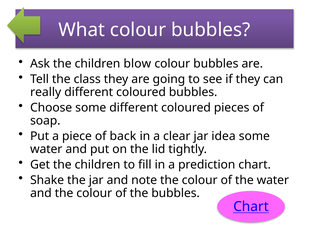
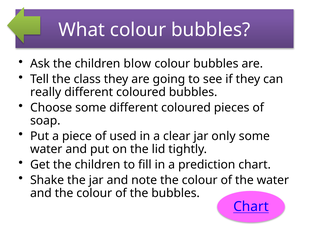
back: back -> used (123, 136)
idea: idea -> only (224, 136)
